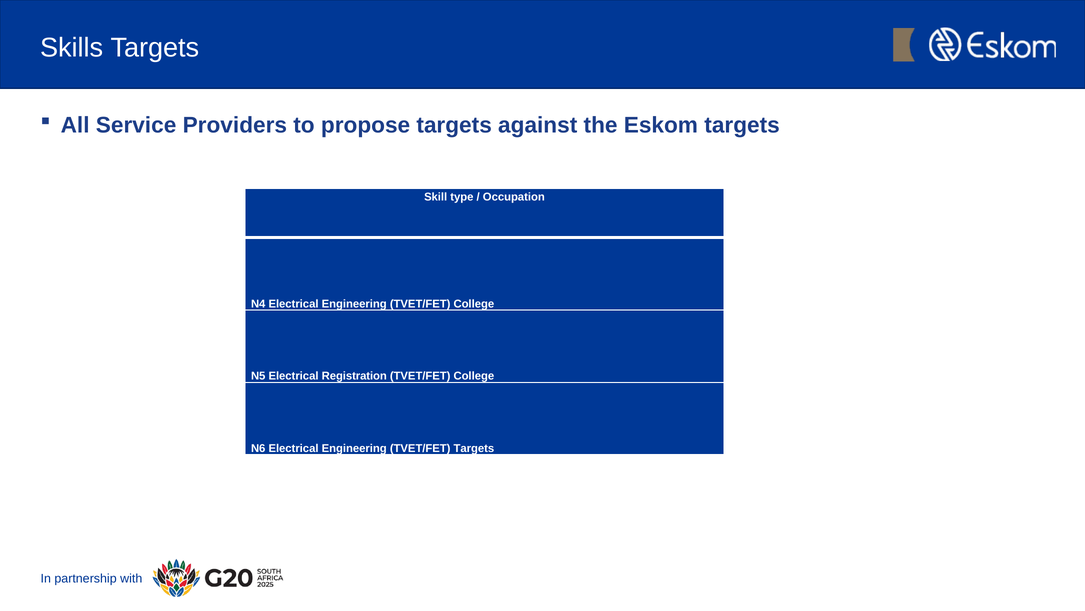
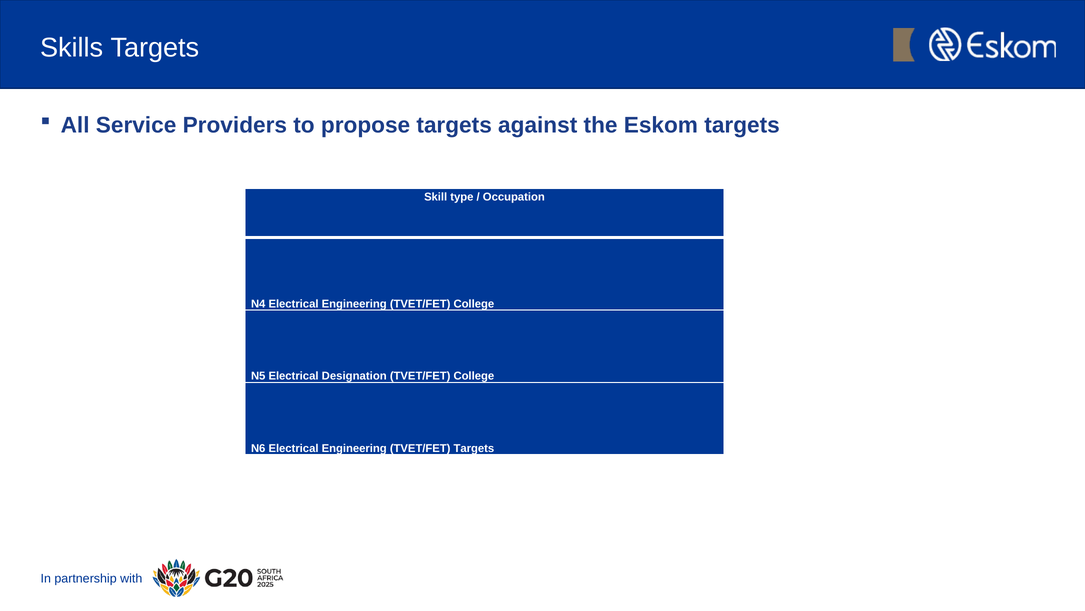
Registration: Registration -> Designation (354, 376)
